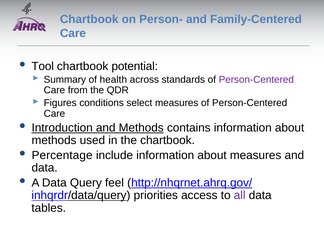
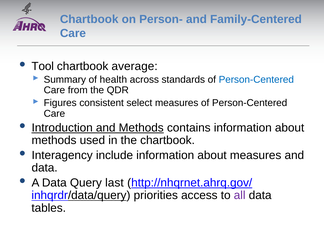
potential: potential -> average (135, 66)
Person-Centered colour: purple -> blue (256, 80)
conditions: conditions -> consistent (102, 103)
Percentage: Percentage -> Interagency (62, 155)
feel: feel -> last (114, 183)
